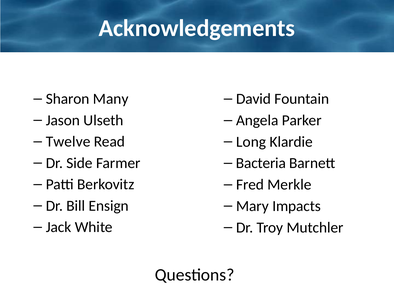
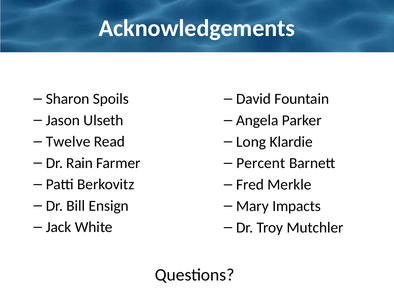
Many: Many -> Spoils (111, 99)
Side: Side -> Rain (80, 163)
Bacteria: Bacteria -> Percent (261, 163)
